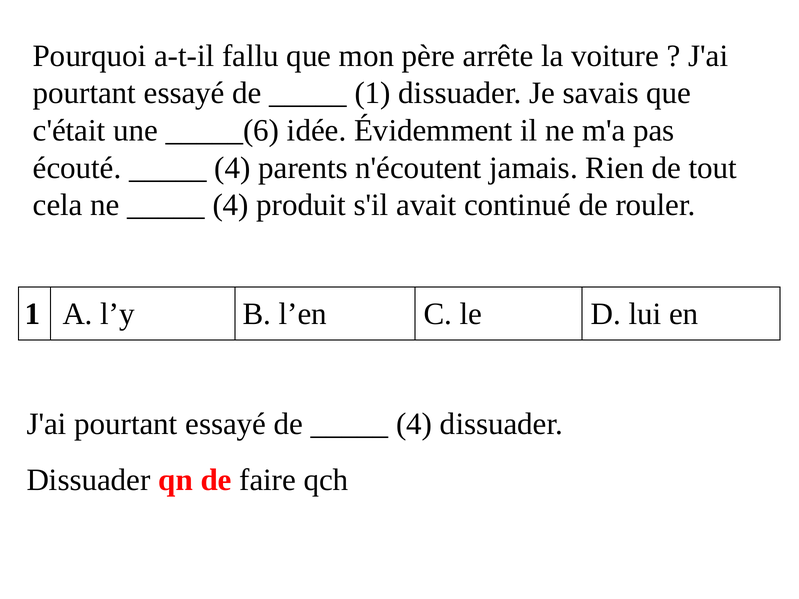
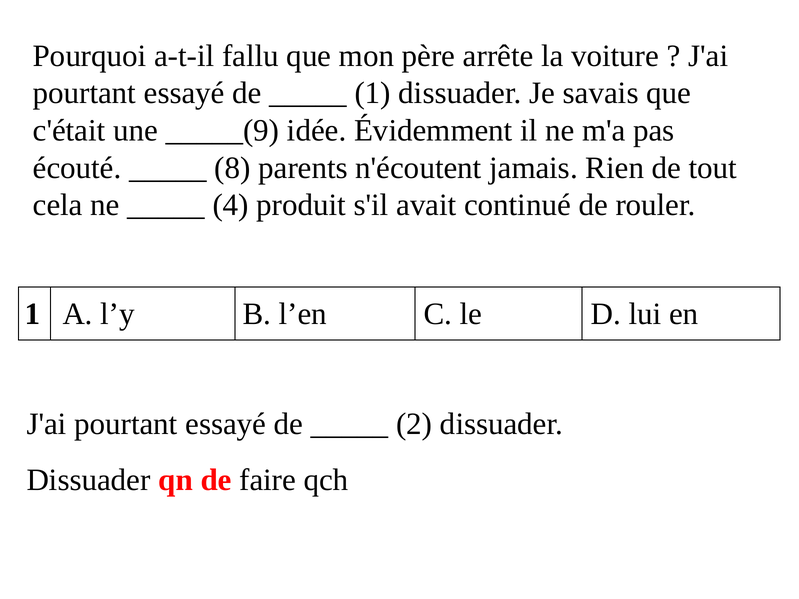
_____(6: _____(6 -> _____(9 (222, 131)
4: 4 -> 8 (232, 168)
4: 4 -> 2 (414, 424)
